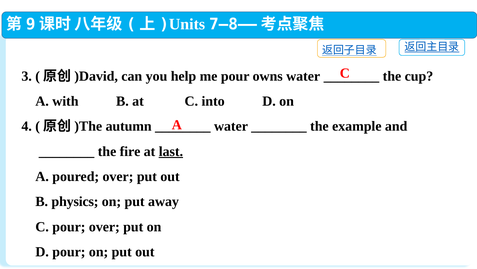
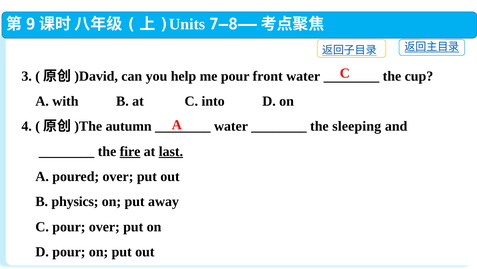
owns: owns -> front (268, 76)
example: example -> sleeping (357, 126)
fire underline: none -> present (130, 151)
